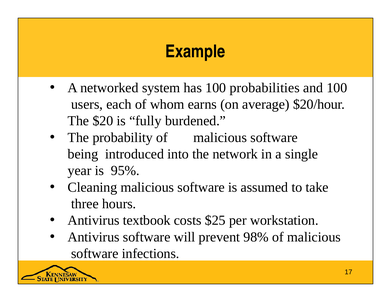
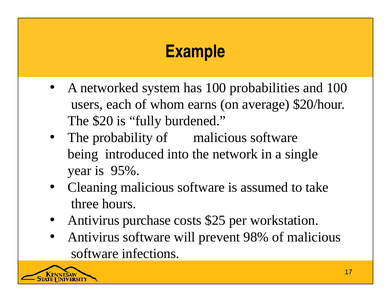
textbook: textbook -> purchase (147, 221)
